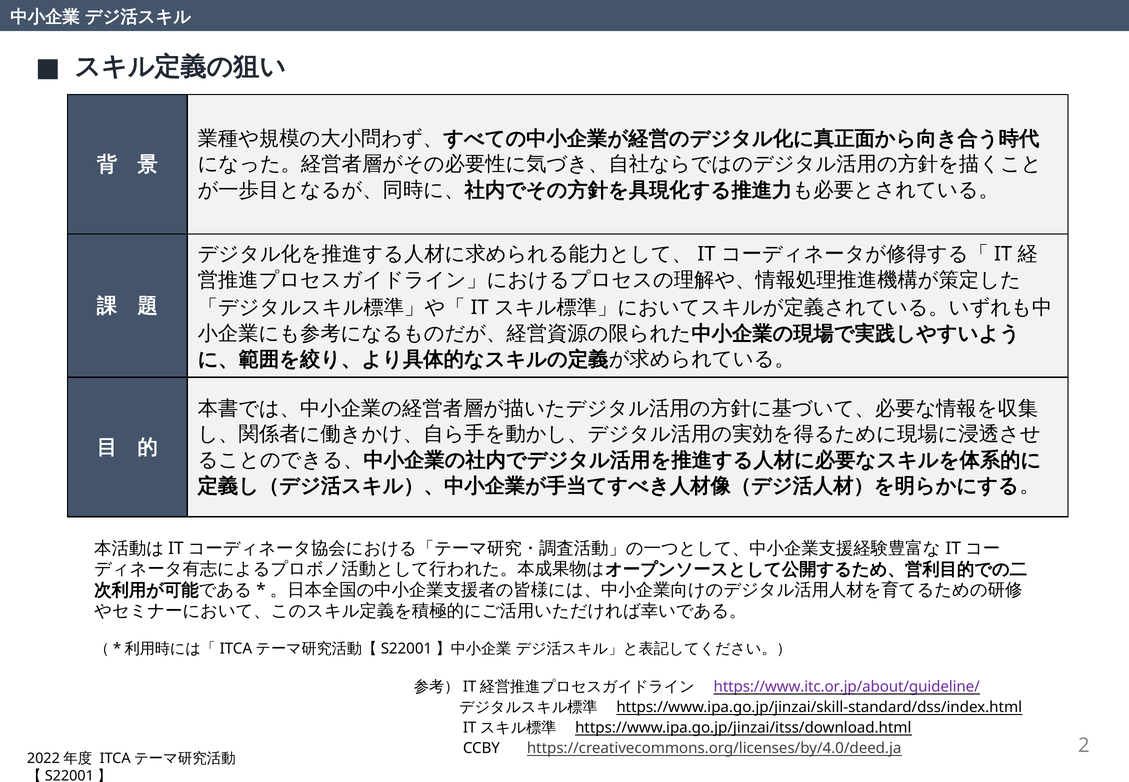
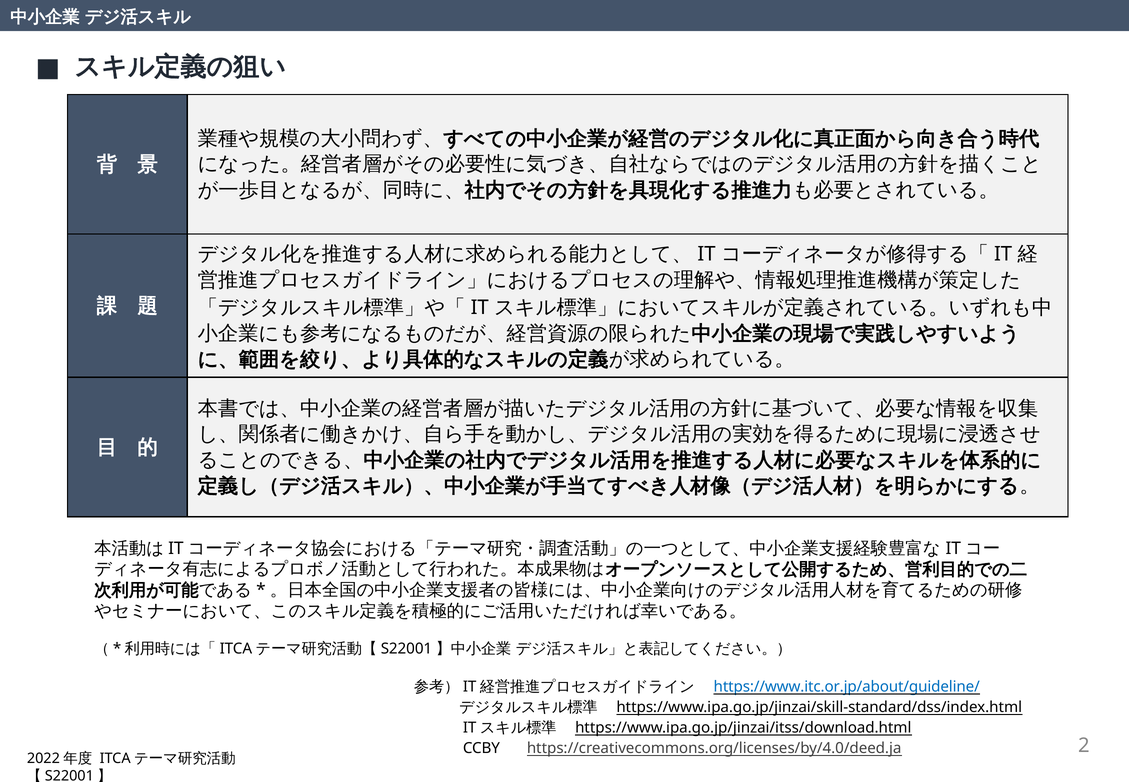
https://www.itc.or.jp/about/guideline/ colour: purple -> blue (847, 686)
